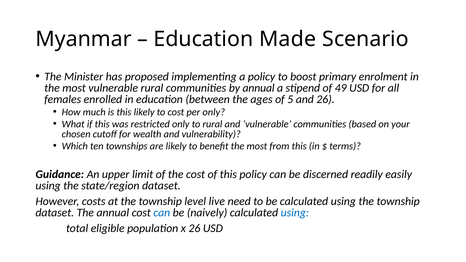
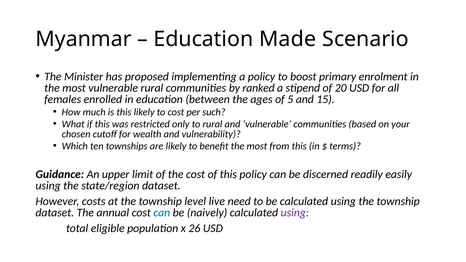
by annual: annual -> ranked (259, 88)
49: 49 -> 20 (341, 88)
and 26: 26 -> 15 (326, 99)
per only: only -> such (214, 112)
using colour: blue -> purple (295, 213)
